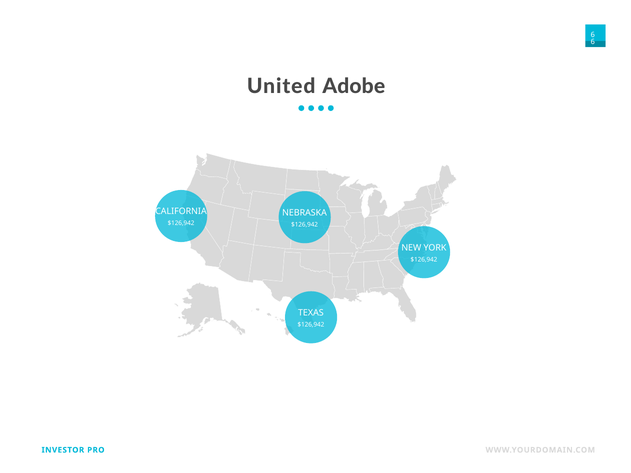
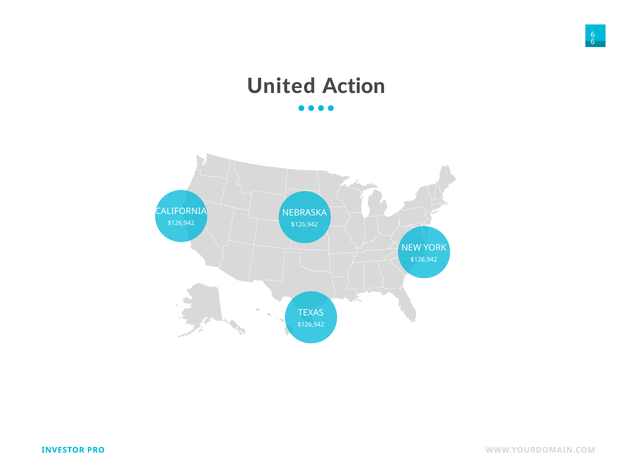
Adobe: Adobe -> Action (354, 87)
